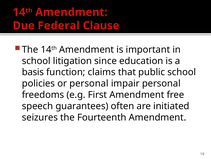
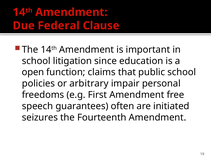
basis: basis -> open (33, 72)
or personal: personal -> arbitrary (89, 83)
